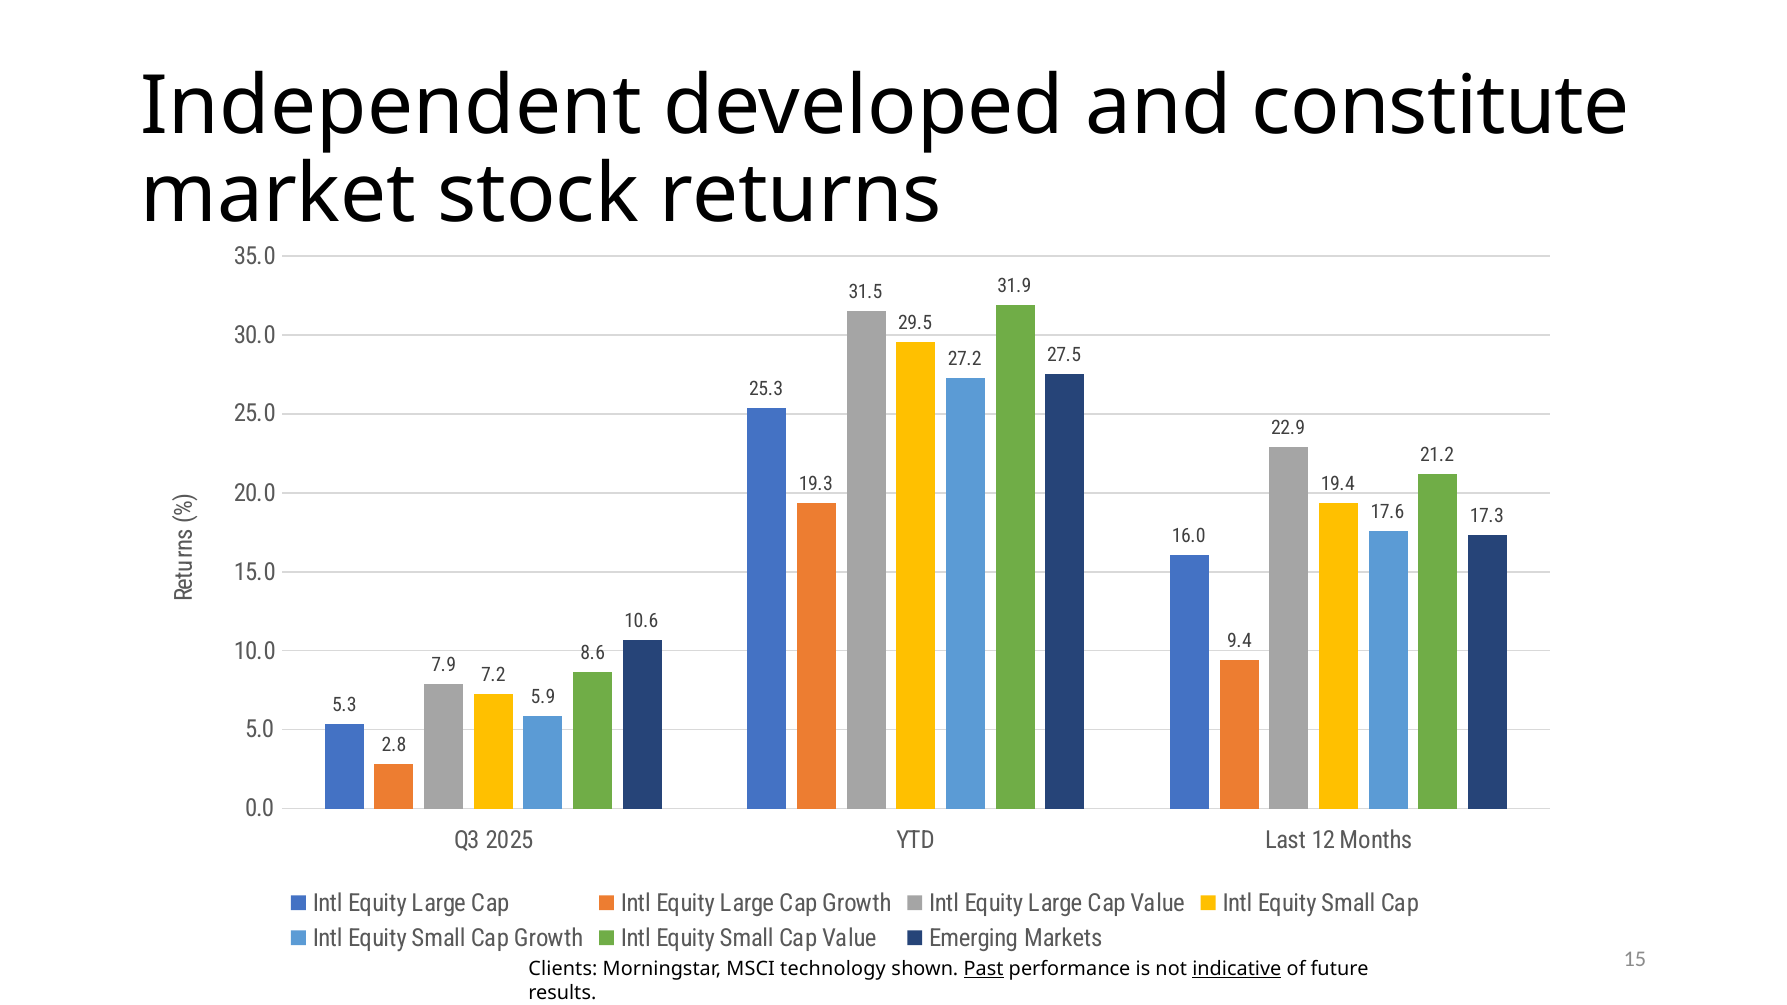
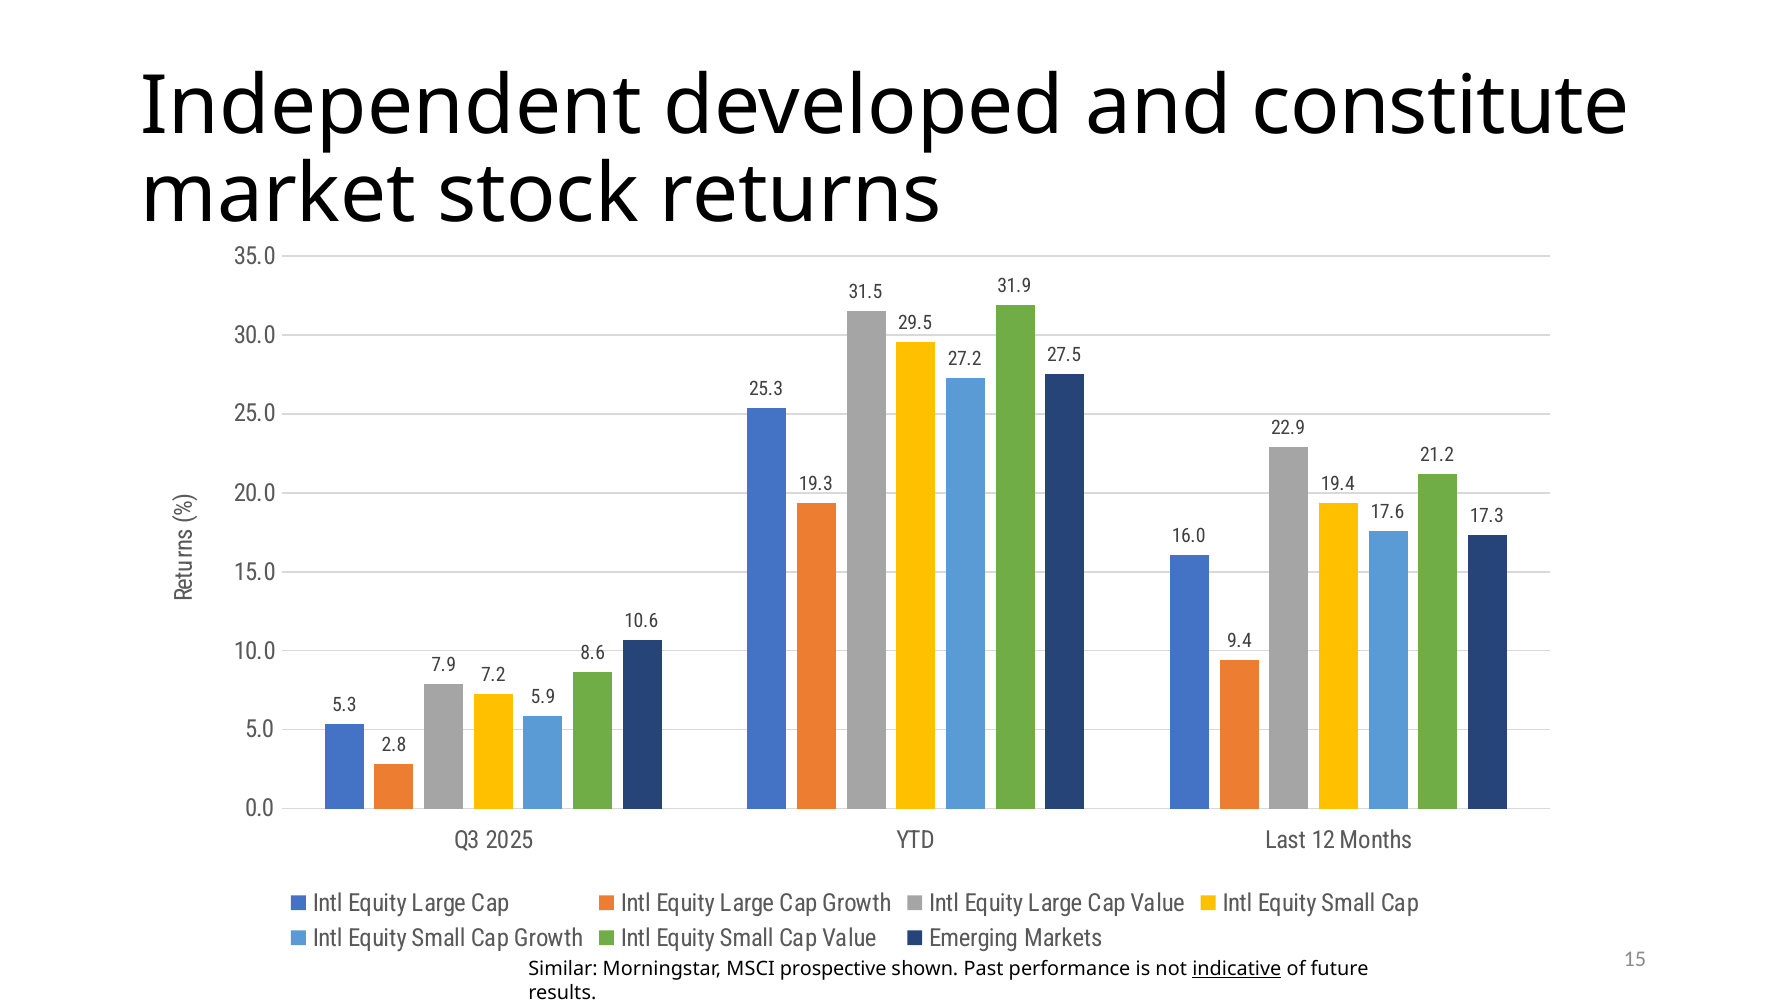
Clients: Clients -> Similar (563, 969)
technology: technology -> prospective (833, 969)
Past underline: present -> none (984, 969)
